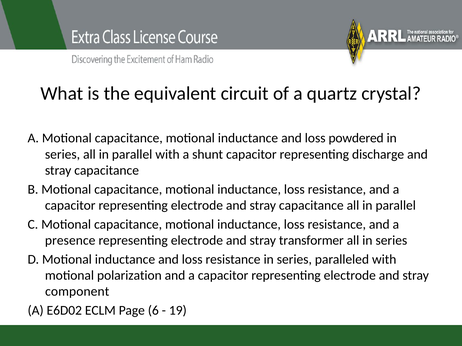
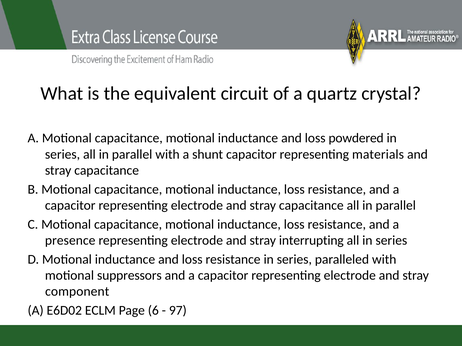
discharge: discharge -> materials (378, 155)
transformer: transformer -> interrupting (311, 241)
polarization: polarization -> suppressors (129, 276)
19: 19 -> 97 (178, 311)
